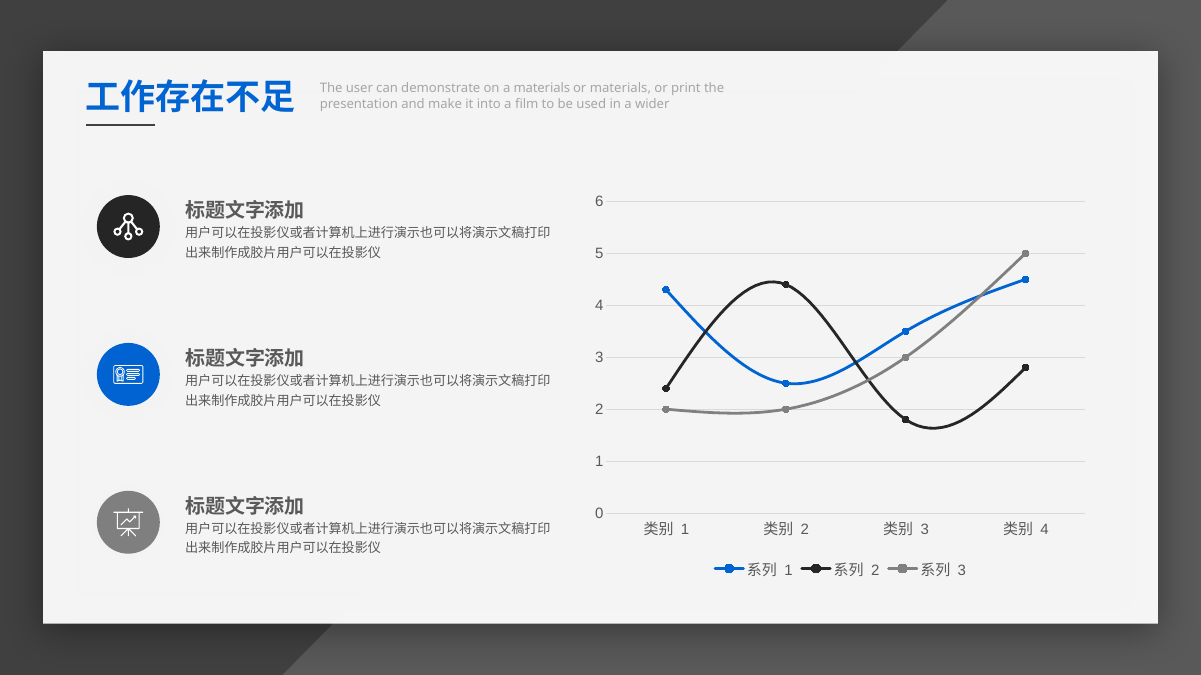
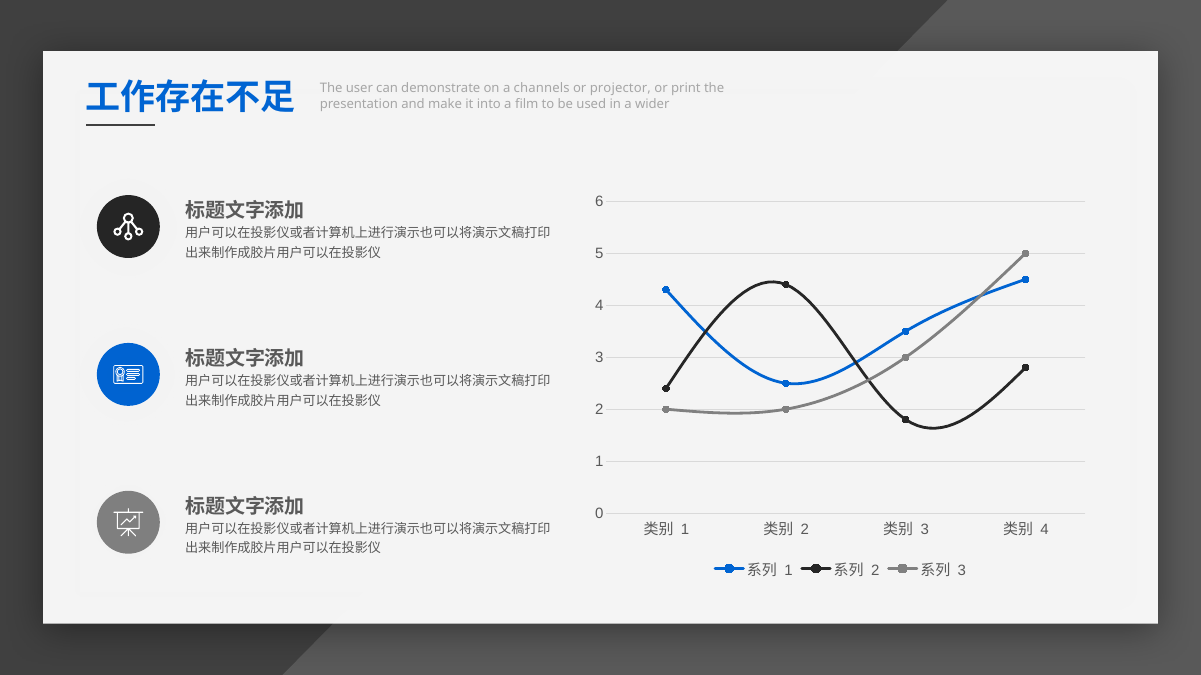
a materials: materials -> channels (542, 88)
or materials: materials -> projector (620, 88)
